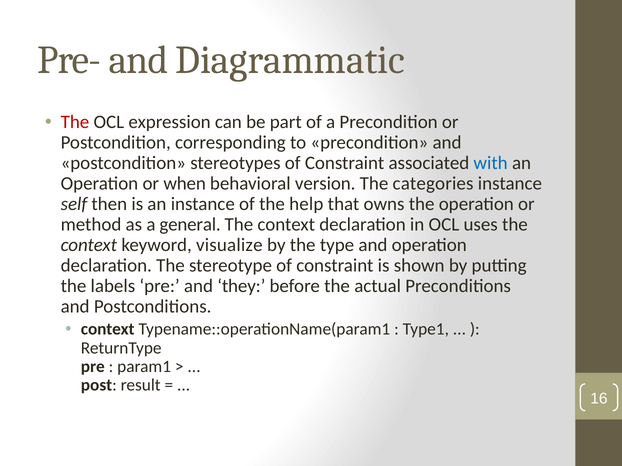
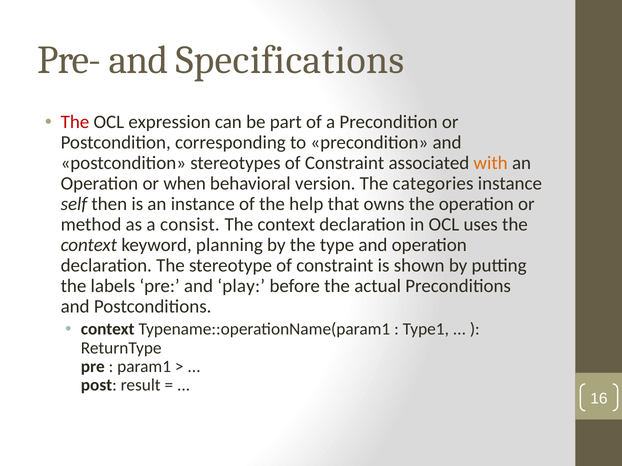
Diagrammatic: Diagrammatic -> Specifications (290, 60)
with colour: blue -> orange (491, 163)
general: general -> consist (190, 225)
visualize: visualize -> planning (229, 245)
they: they -> play (241, 286)
